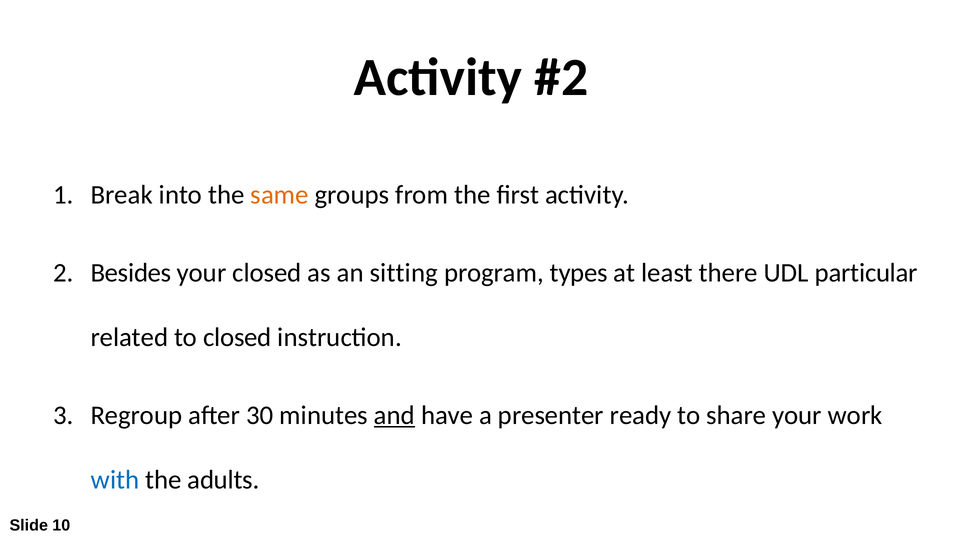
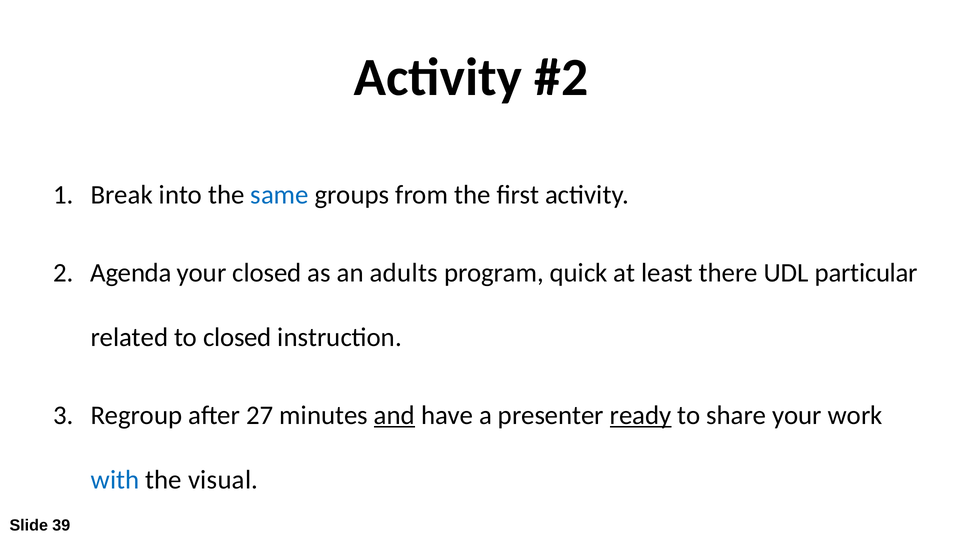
same colour: orange -> blue (280, 195)
Besides: Besides -> Agenda (131, 273)
sitting: sitting -> adults (404, 273)
types: types -> quick (579, 273)
30: 30 -> 27 (260, 415)
ready underline: none -> present (641, 415)
adults: adults -> visual (223, 479)
10: 10 -> 39 (61, 525)
